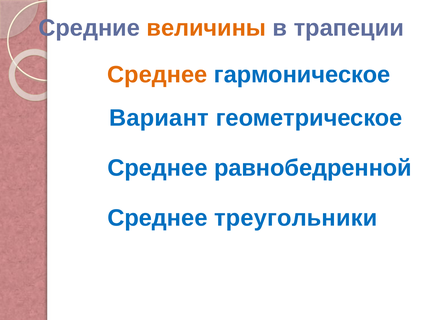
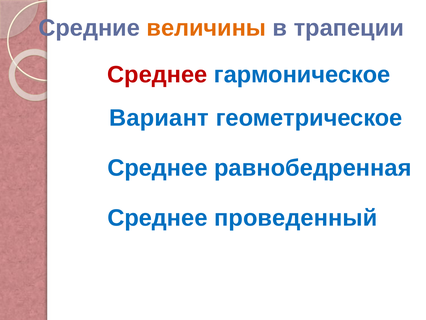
Среднее colour: orange -> red (157, 75)
равнобедренной: равнобедренной -> равнобедренная (313, 168)
треугольники: треугольники -> проведенный (296, 218)
